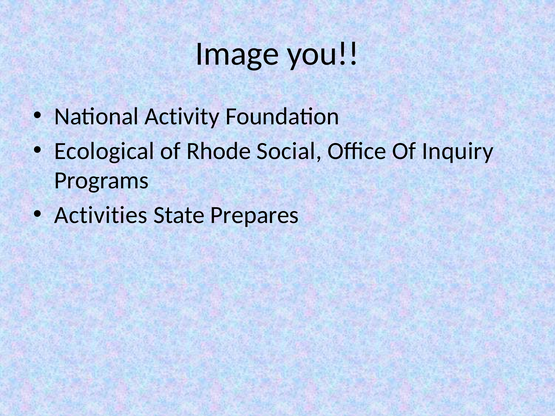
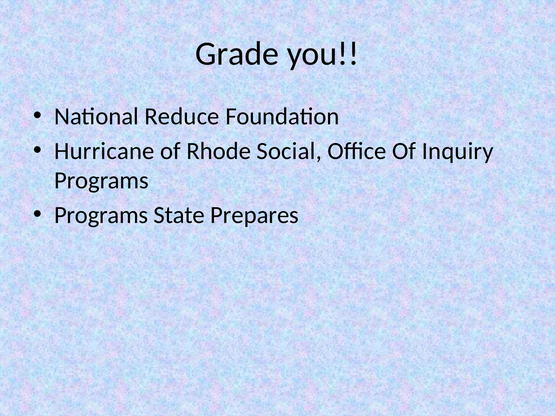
Image: Image -> Grade (237, 54)
Activity: Activity -> Reduce (182, 116)
Ecological: Ecological -> Hurricane (104, 151)
Activities: Activities -> Programs (101, 215)
